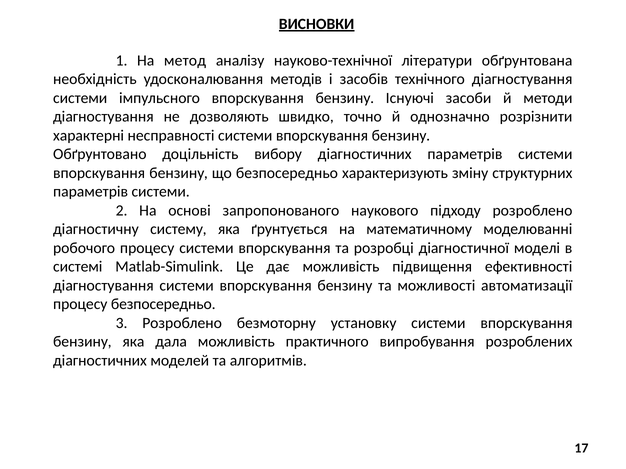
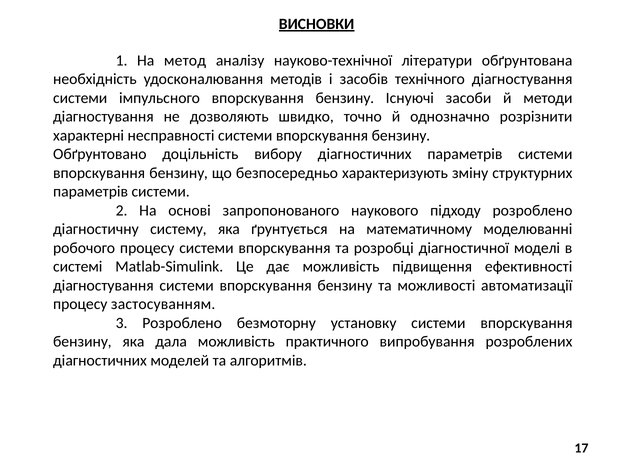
процесу безпосередньо: безпосередньо -> застосуванням (163, 305)
